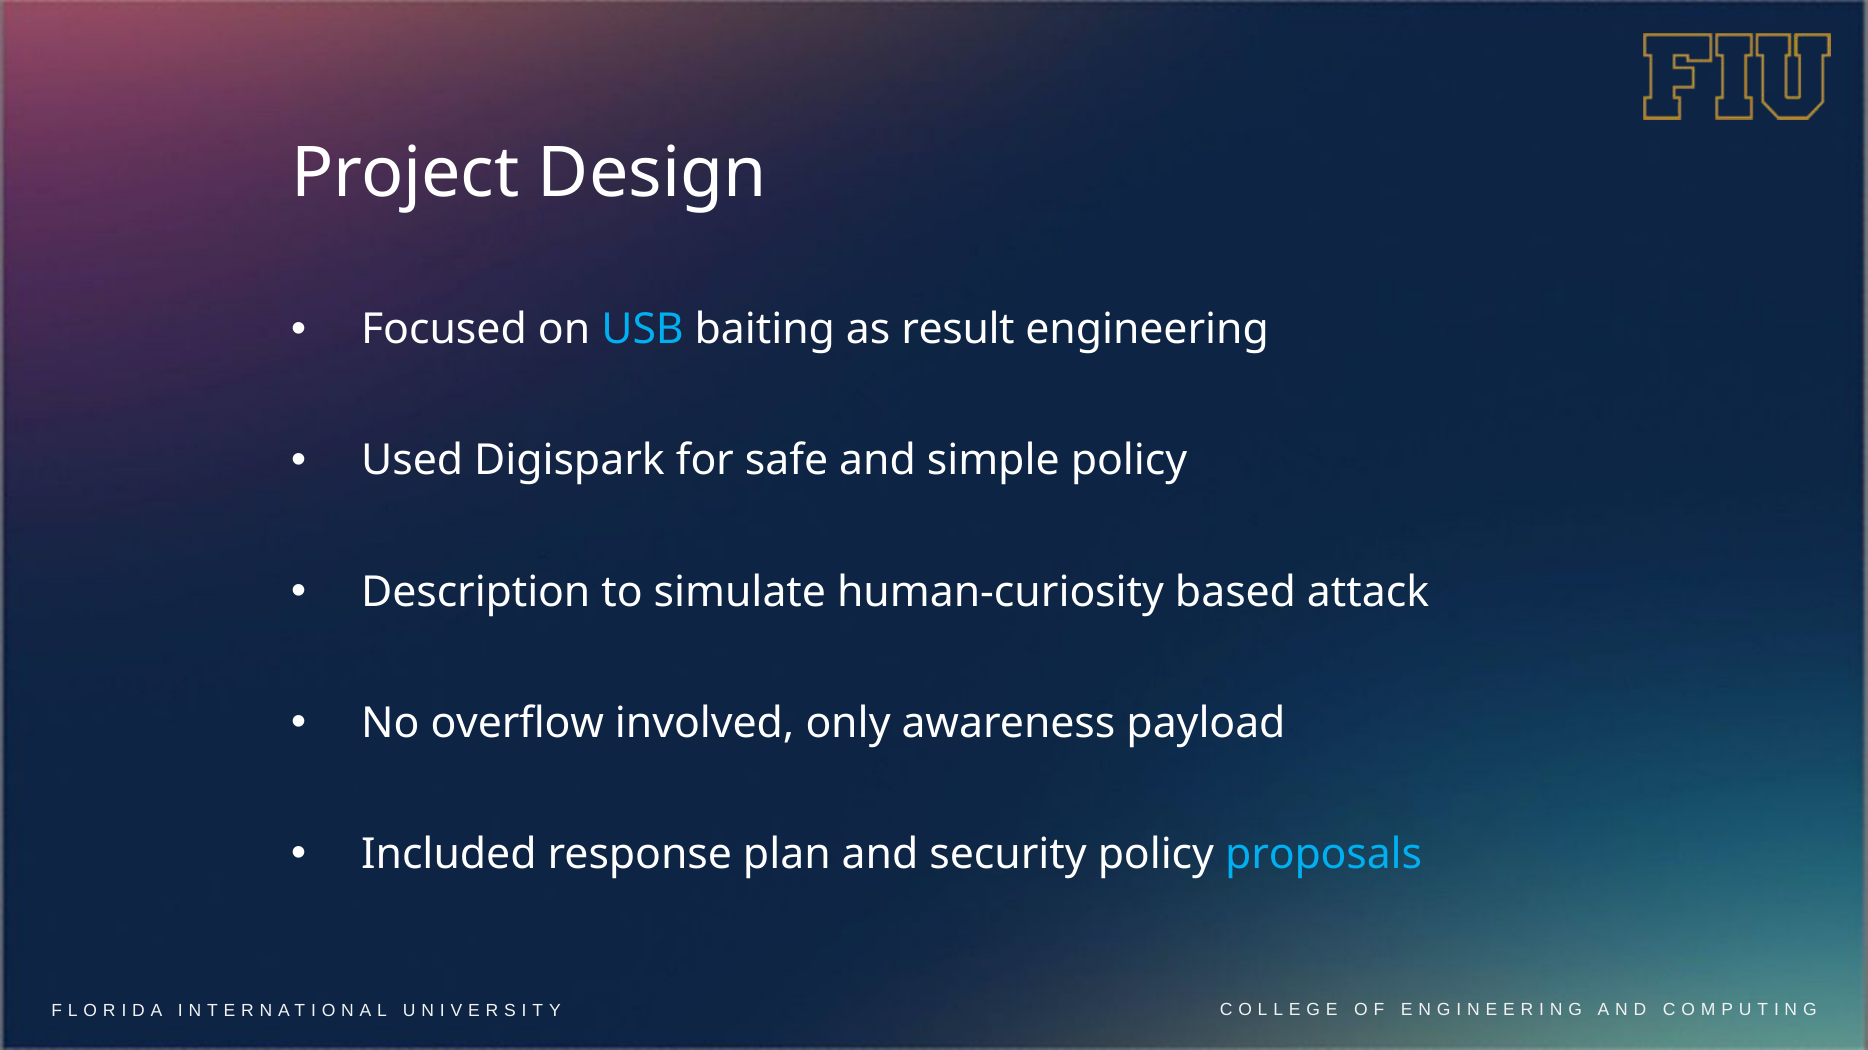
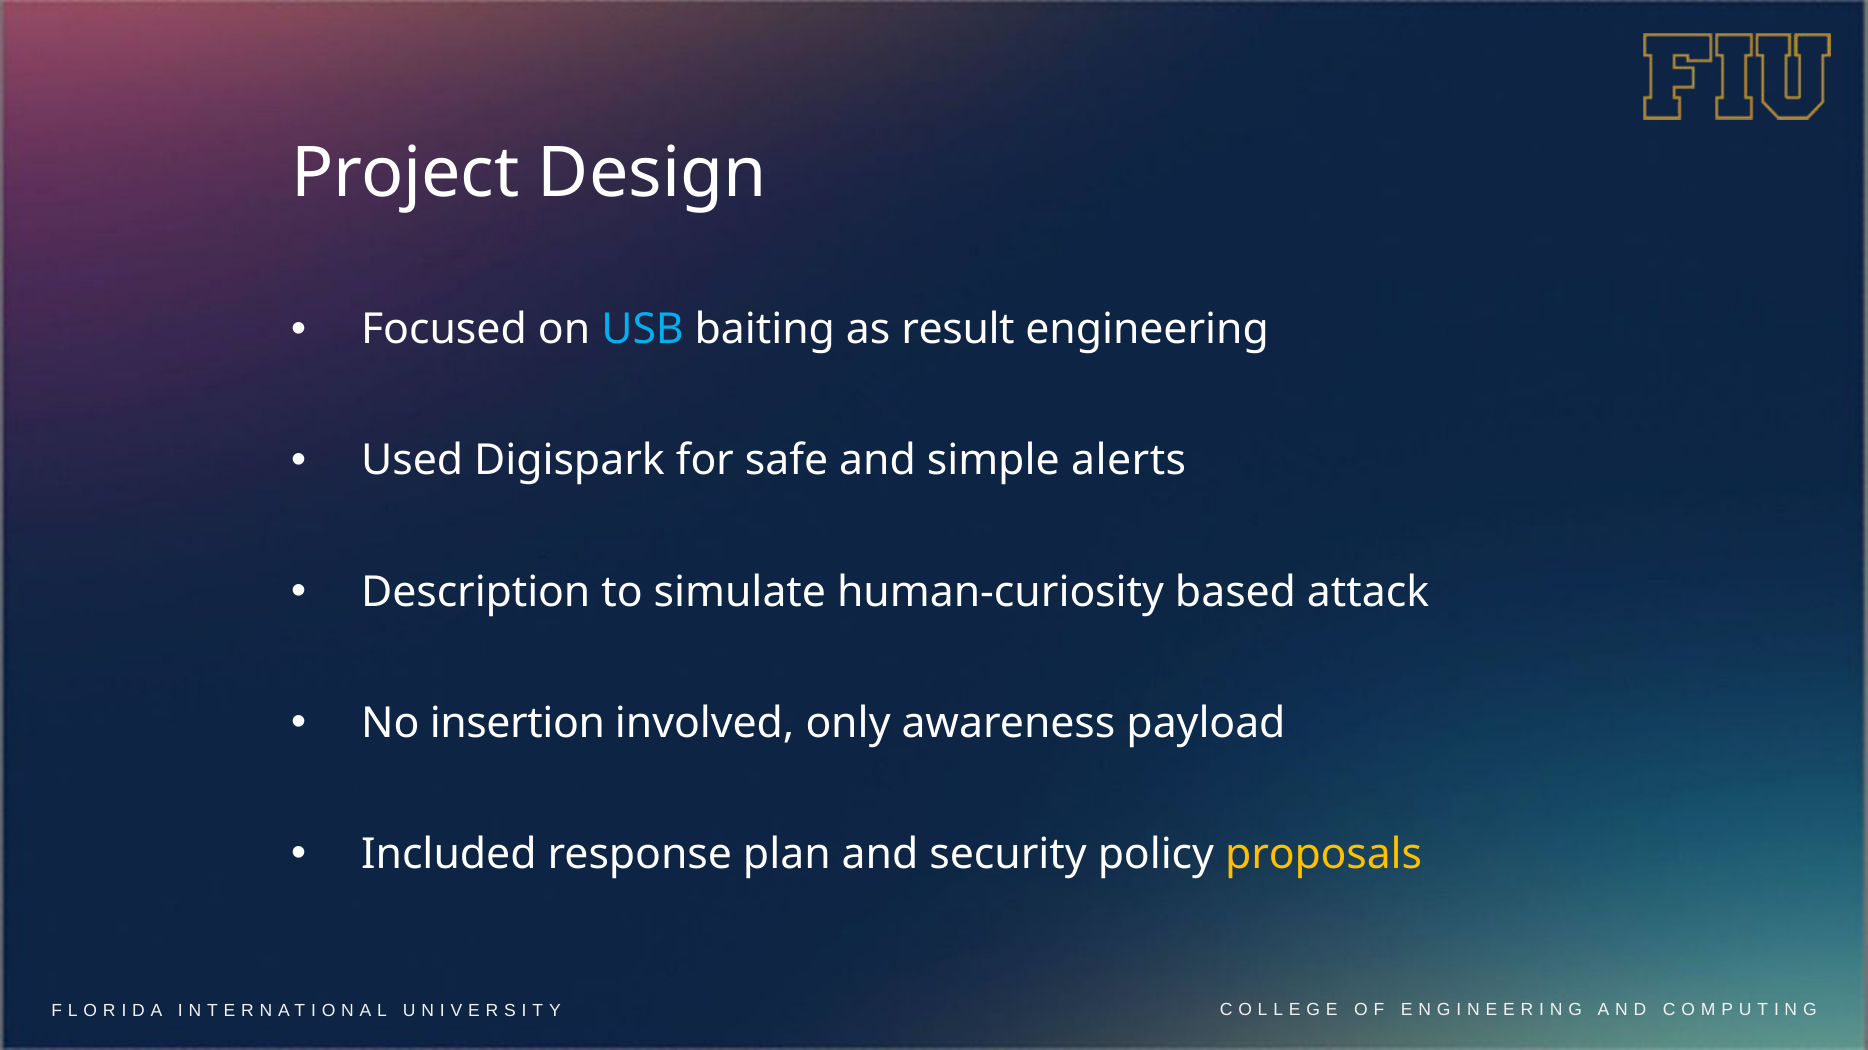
simple policy: policy -> alerts (1129, 461)
overflow: overflow -> insertion (517, 724)
proposals colour: light blue -> yellow (1324, 855)
